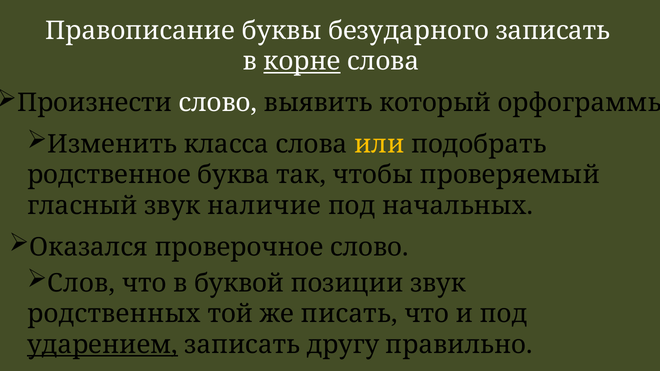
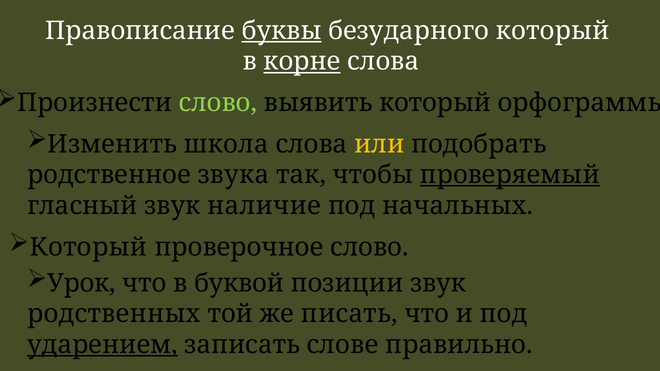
буквы underline: none -> present (282, 31)
безударного записать: записать -> который (553, 31)
слово colour: white -> light green (218, 103)
класса: класса -> школа (226, 144)
буква: буква -> звука (233, 175)
проверяемый underline: none -> present (510, 175)
Оказался: Оказался -> Который (88, 247)
Слов: Слов -> Урок (82, 283)
другу: другу -> слове (343, 345)
